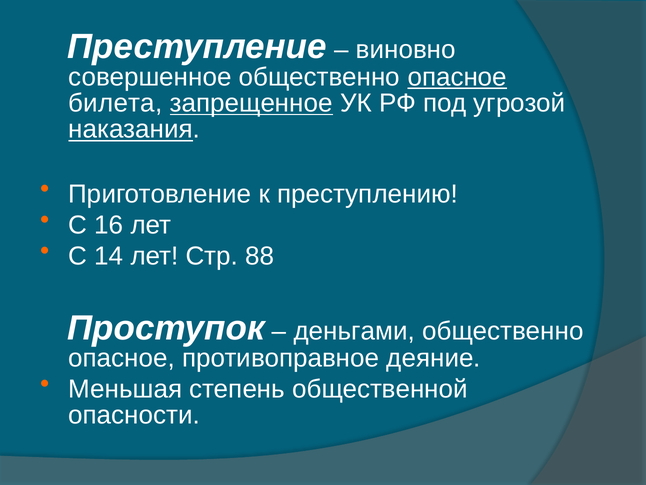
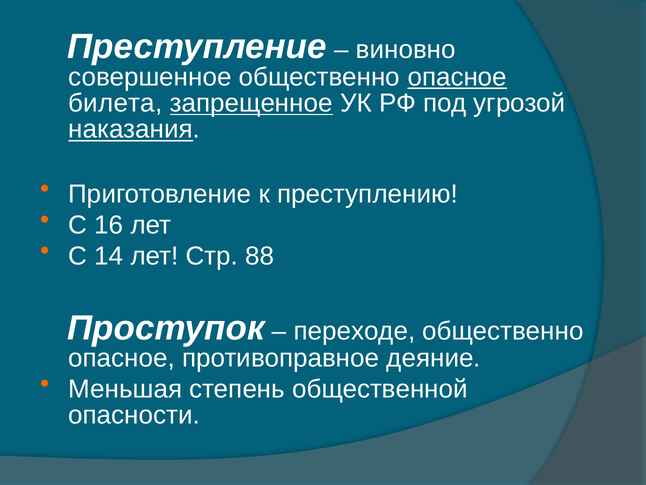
деньгами: деньгами -> переходе (354, 331)
